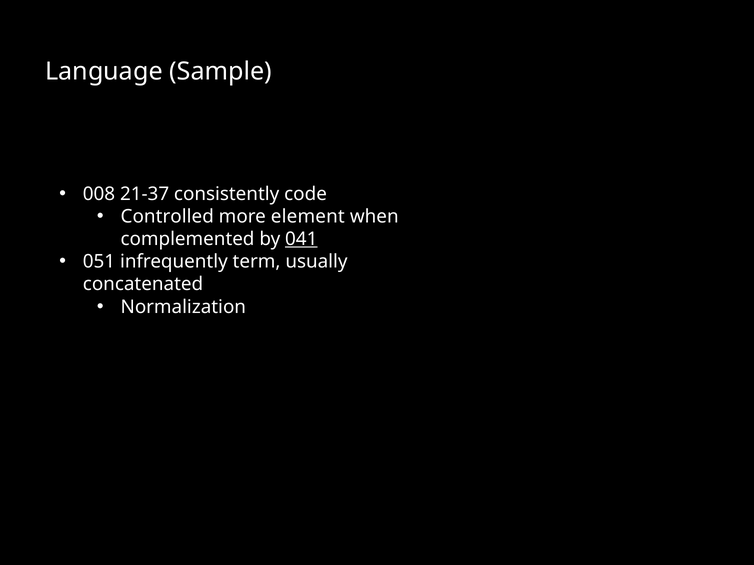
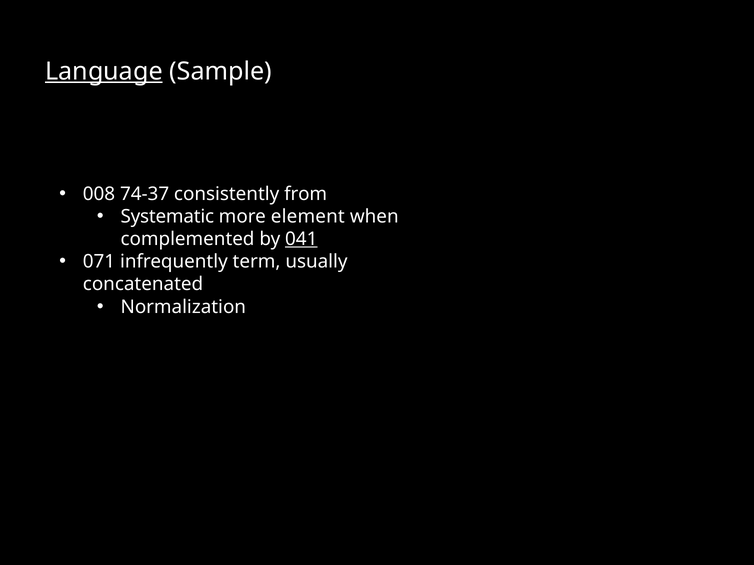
Language underline: none -> present (104, 72)
21-37: 21-37 -> 74-37 (145, 194)
code: code -> from (306, 194)
Controlled: Controlled -> Systematic (167, 217)
051: 051 -> 071 (99, 262)
